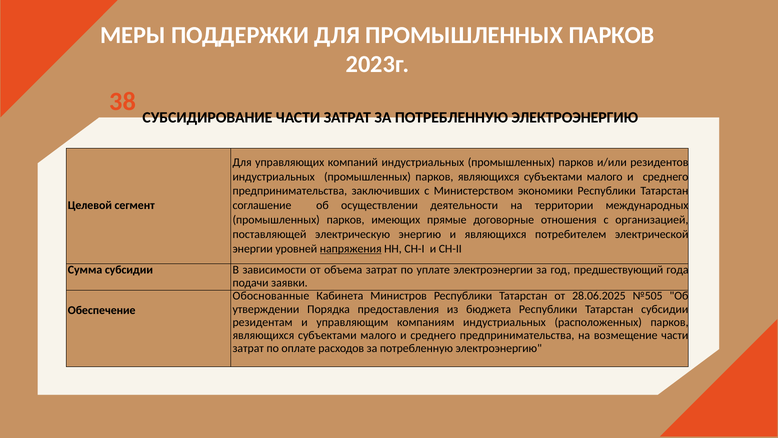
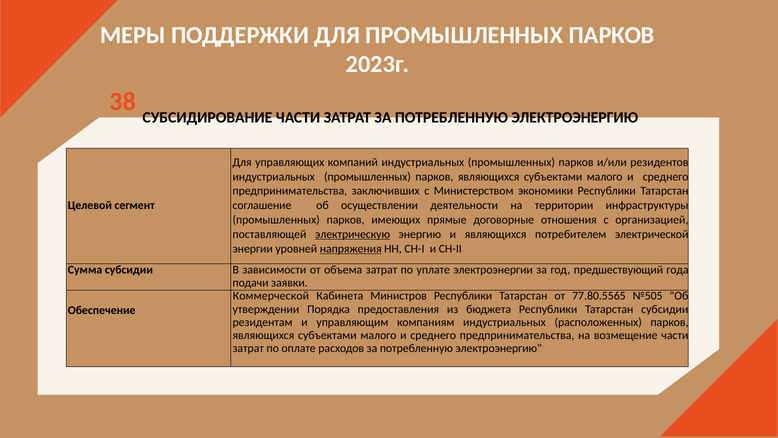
международных: международных -> инфраструктуры (647, 205)
электрическую underline: none -> present (353, 234)
Обоснованные: Обоснованные -> Коммерческой (271, 296)
28.06.2025: 28.06.2025 -> 77.80.5565 (599, 296)
